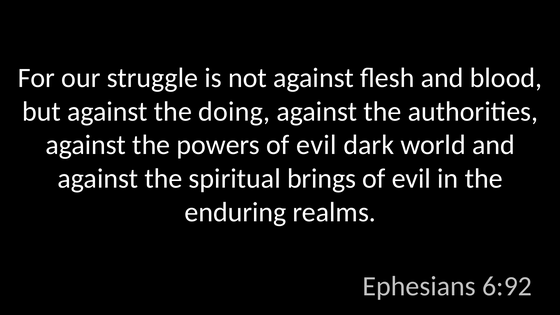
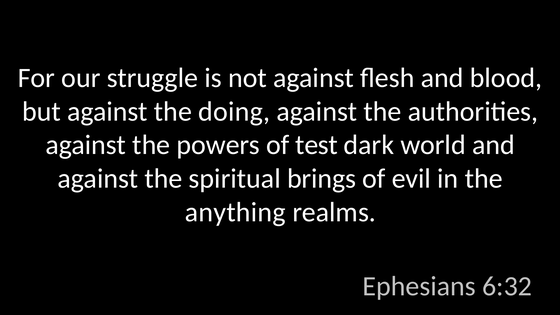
powers of evil: evil -> test (317, 145)
enduring: enduring -> anything (235, 212)
6:92: 6:92 -> 6:32 (507, 286)
